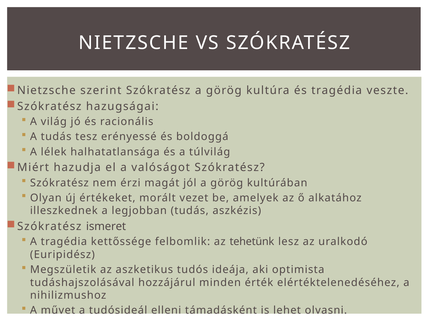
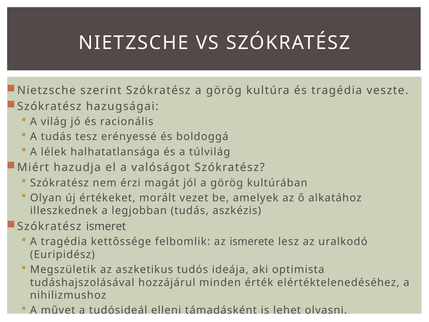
tehetünk: tehetünk -> ismerete (252, 242)
